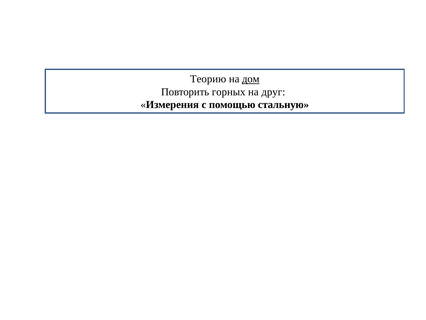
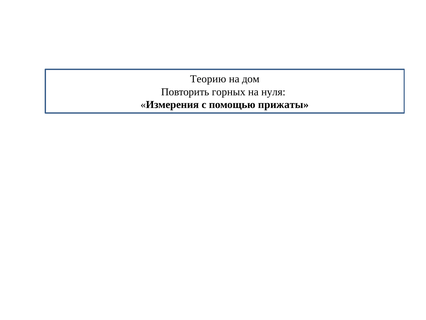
дом underline: present -> none (251, 79)
друг: друг -> нуля (273, 92)
стальную: стальную -> прижаты (283, 104)
